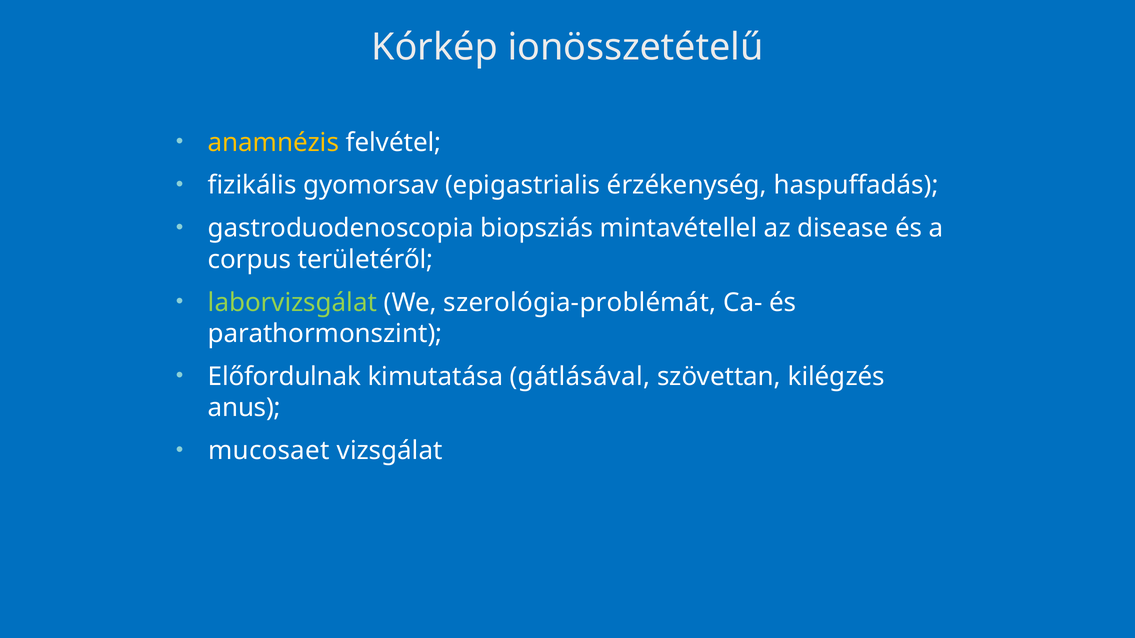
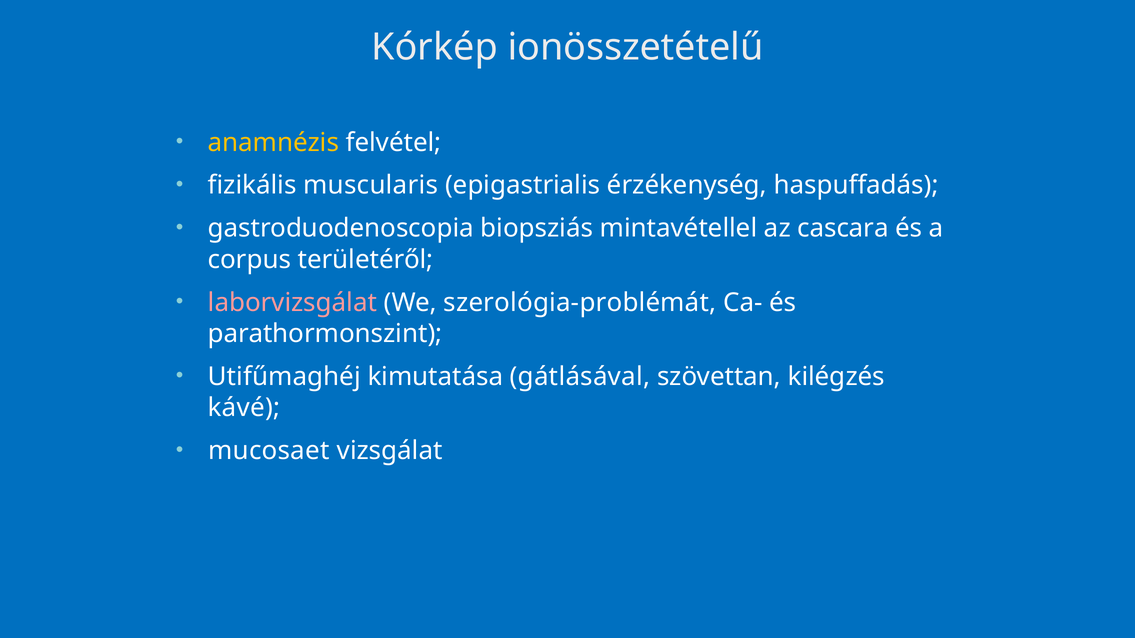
gyomorsav: gyomorsav -> muscularis (371, 186)
disease: disease -> cascara (843, 229)
laborvizsgálat colour: light green -> pink (292, 303)
Előfordulnak: Előfordulnak -> Utifűmaghéj (284, 377)
anus: anus -> kávé (244, 408)
